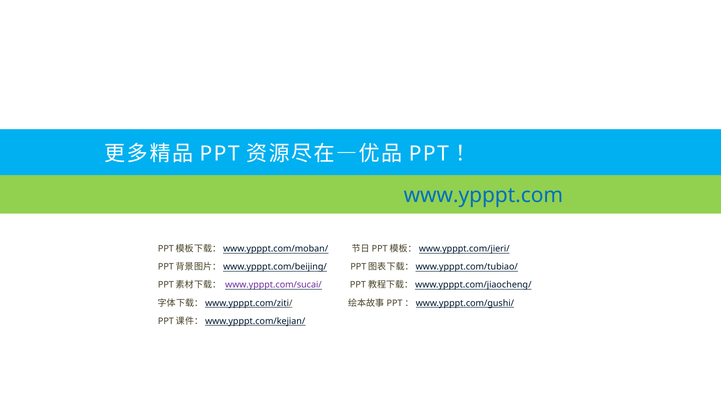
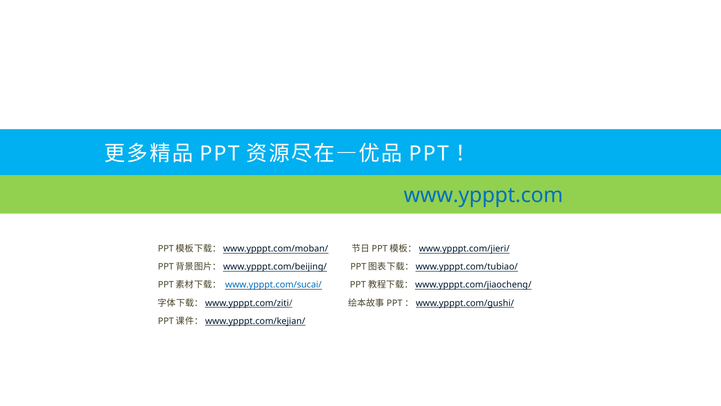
www.ypppt.com/sucai/ colour: purple -> blue (273, 285)
